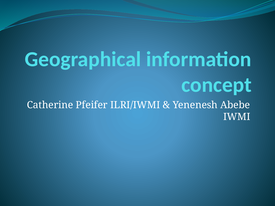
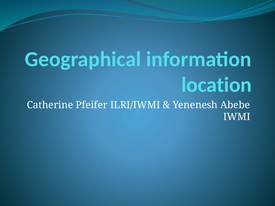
concept: concept -> location (217, 85)
